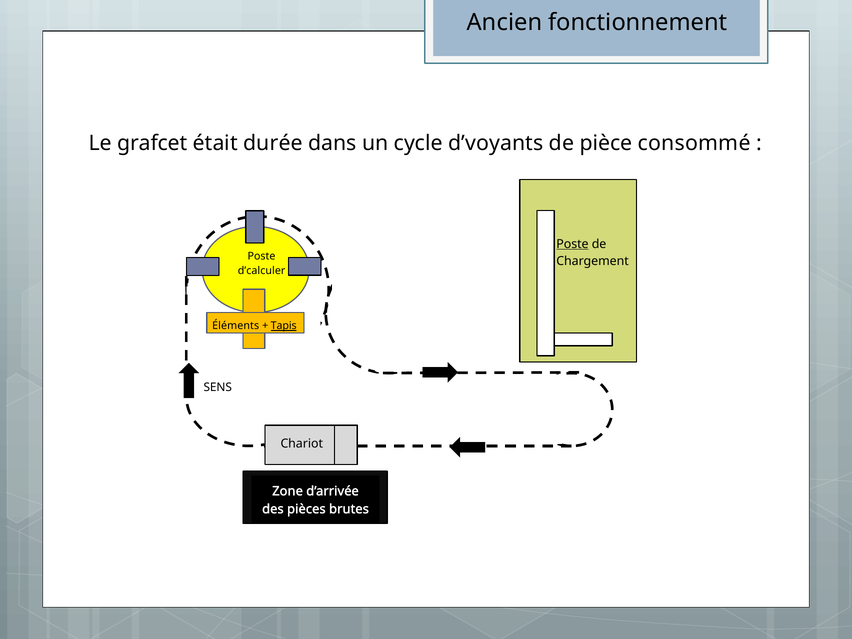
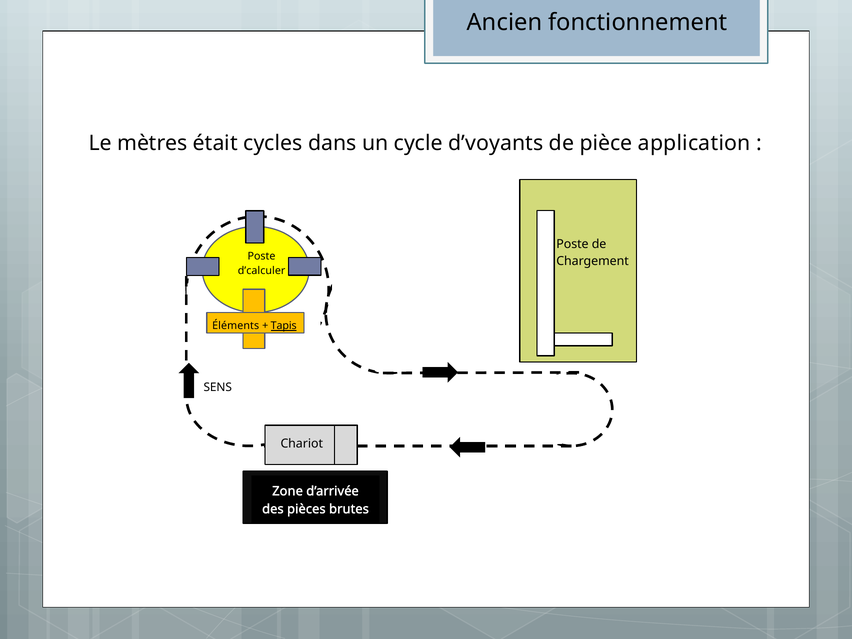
grafcet: grafcet -> mètres (152, 143)
durée: durée -> cycles (273, 143)
consommé: consommé -> application (694, 143)
Poste underline: present -> none (572, 244)
